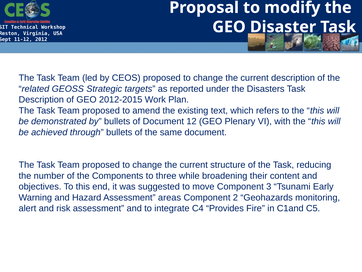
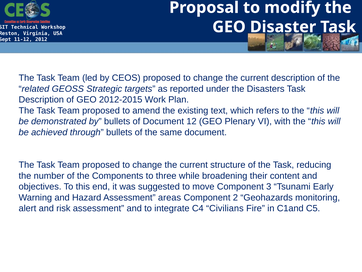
Provides: Provides -> Civilians (225, 208)
